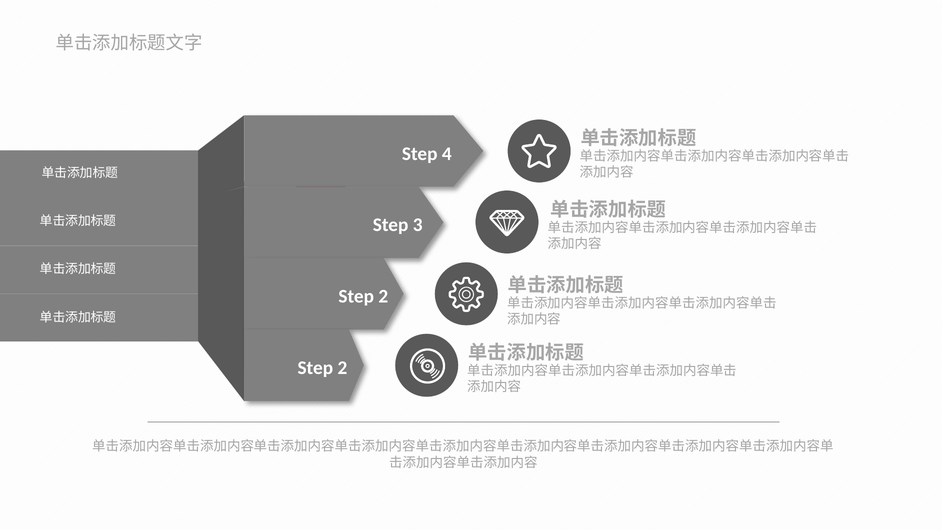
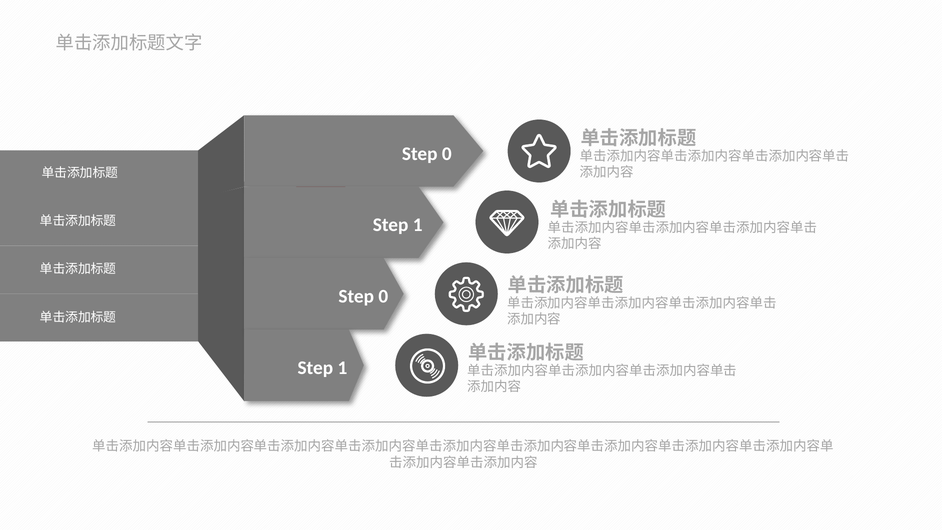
4: 4 -> 0 (447, 154)
3: 3 -> 1 (418, 225)
2: 2 -> 0 (383, 296)
2: 2 -> 1 (342, 368)
